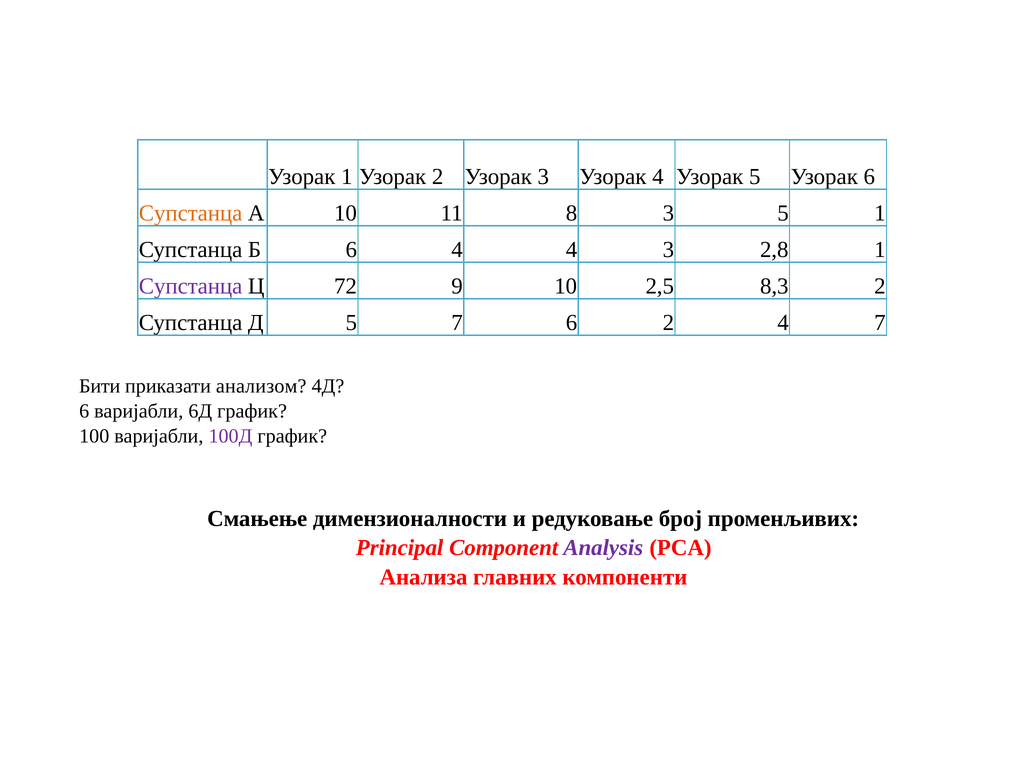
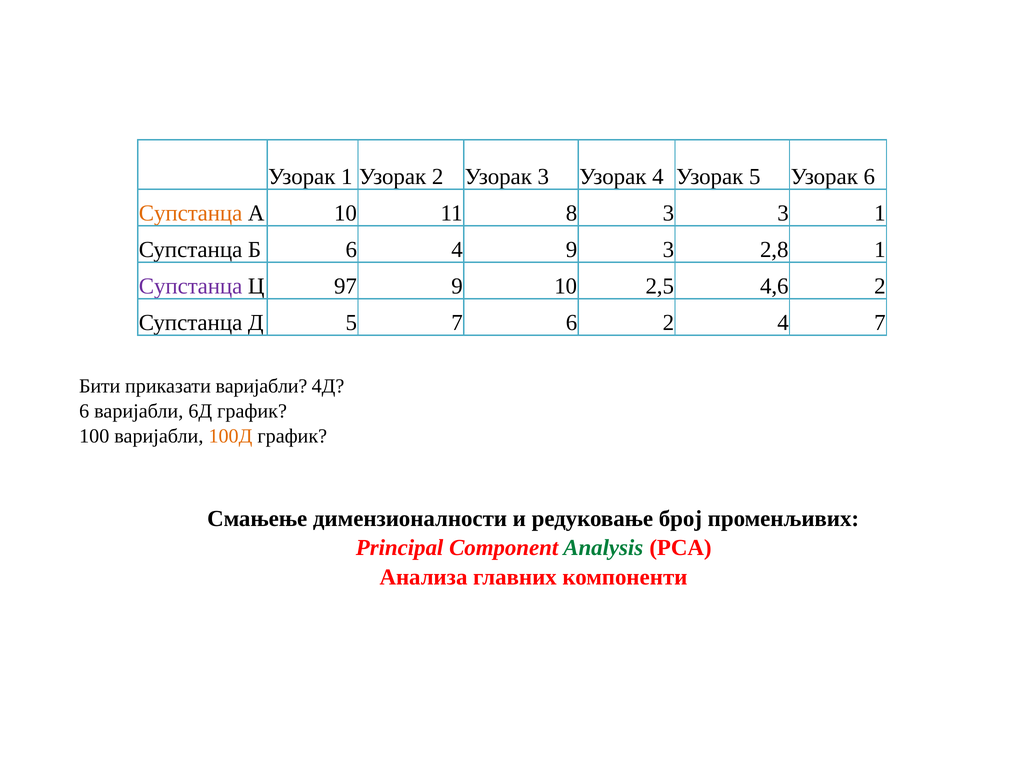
3 5: 5 -> 3 (783, 213)
4 4: 4 -> 9 (572, 250)
72: 72 -> 97 (345, 287)
8,3: 8,3 -> 4,6 (774, 287)
приказати анализом: анализом -> варијабли (261, 387)
100Д colour: purple -> orange (230, 437)
Analysis colour: purple -> green (603, 548)
